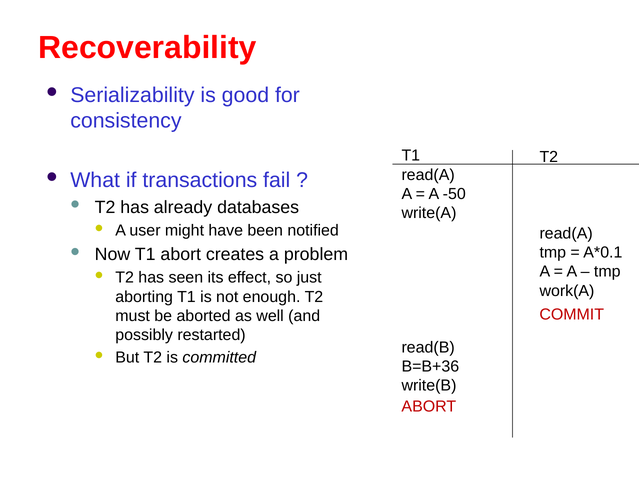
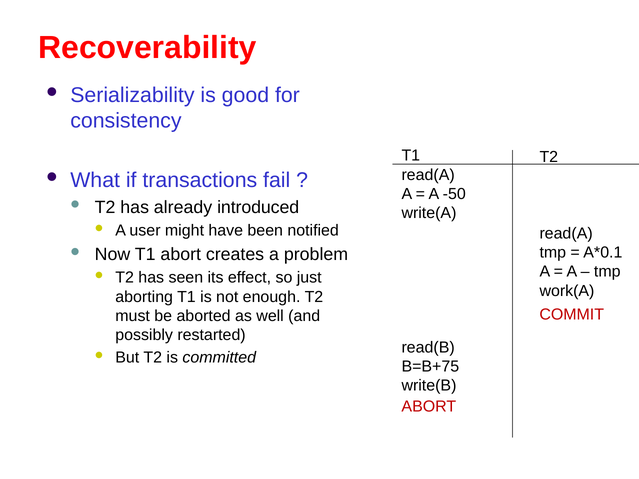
databases: databases -> introduced (258, 207)
B=B+36: B=B+36 -> B=B+75 (430, 367)
